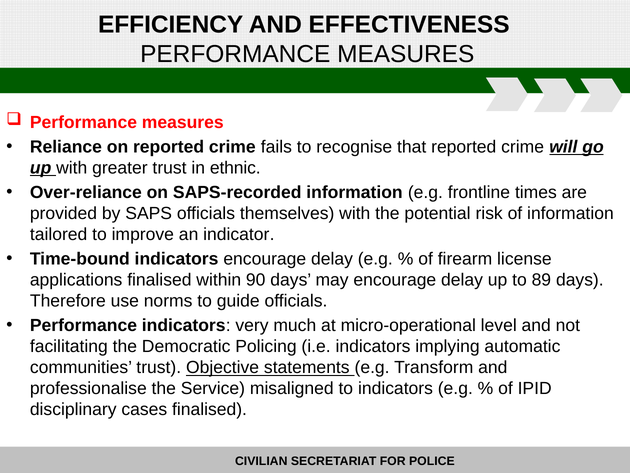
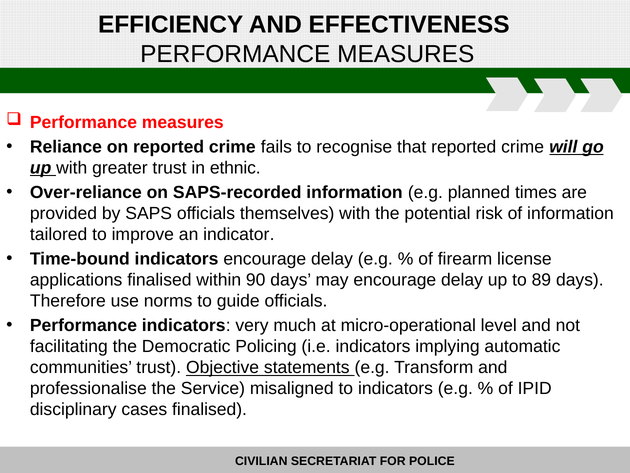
frontline: frontline -> planned (479, 192)
